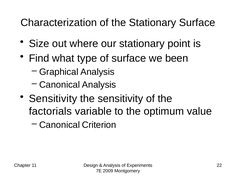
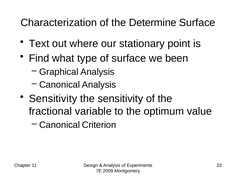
the Stationary: Stationary -> Determine (153, 23)
Size: Size -> Text (39, 44)
factorials: factorials -> fractional (50, 111)
